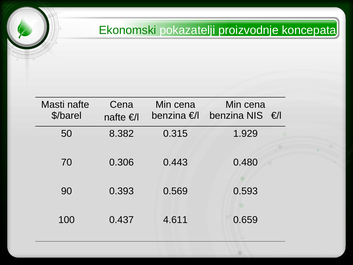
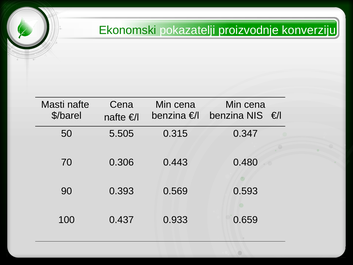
koncepata: koncepata -> konverziju (309, 30)
8.382: 8.382 -> 5.505 (122, 134)
1.929: 1.929 -> 0.347 (245, 134)
4.611: 4.611 -> 0.933 (175, 220)
